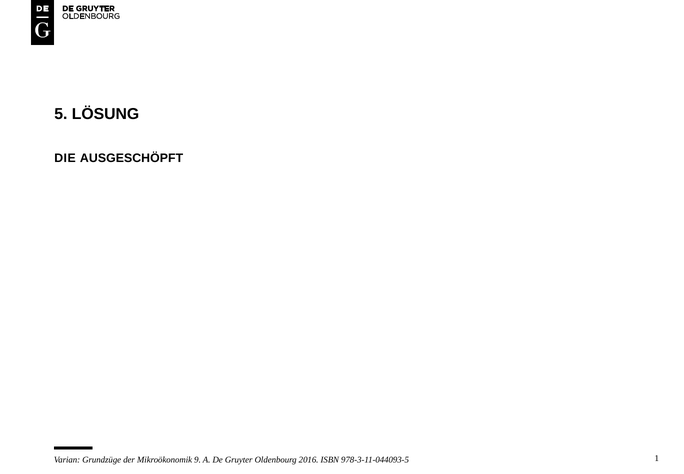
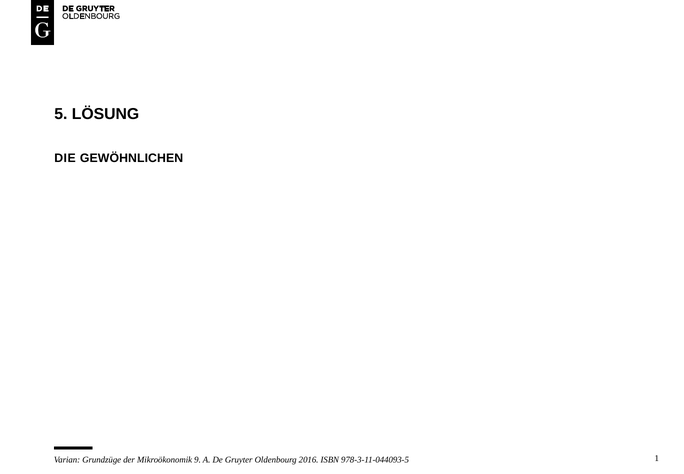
AUSGESCHÖPFT: AUSGESCHÖPFT -> GEWÖHNLICHEN (132, 158)
